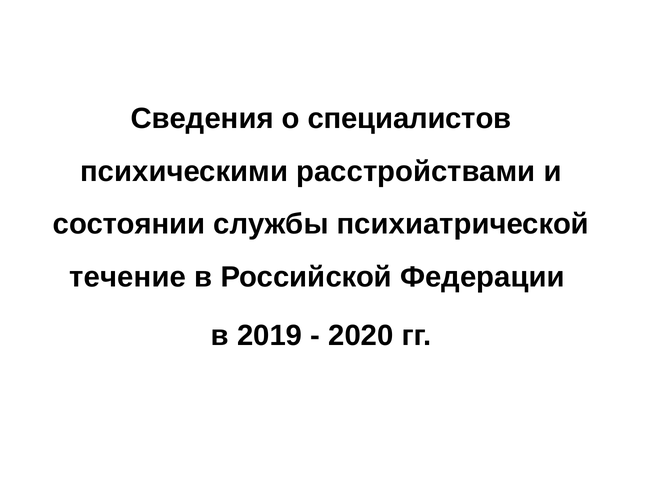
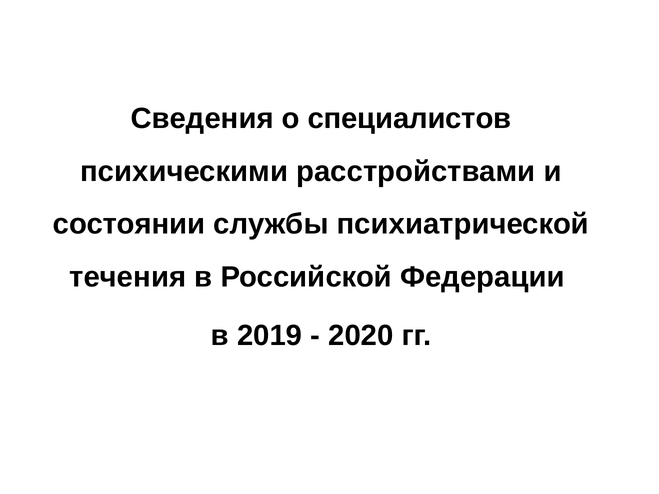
течение: течение -> течения (128, 277)
